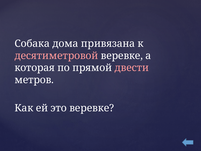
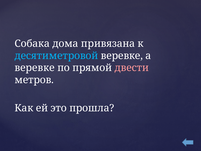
десятиметровой colour: pink -> light blue (56, 56)
которая: которая -> веревке (35, 68)
это веревке: веревке -> прошла (92, 108)
